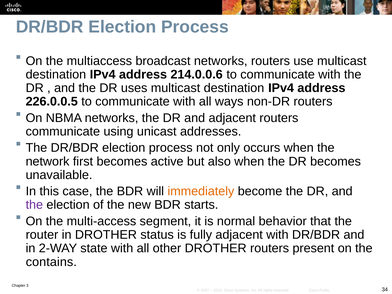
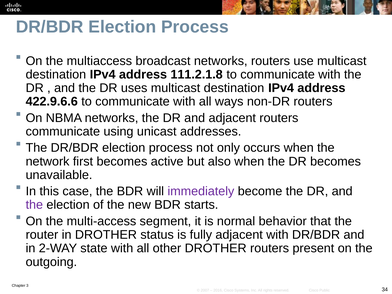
214.0.0.6: 214.0.0.6 -> 111.2.1.8 (197, 74)
226.0.0.5: 226.0.0.5 -> 422.9.6.6 (52, 101)
immediately colour: orange -> purple (201, 191)
contains: contains -> outgoing (51, 262)
